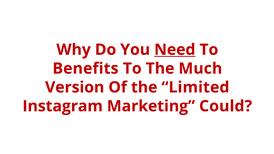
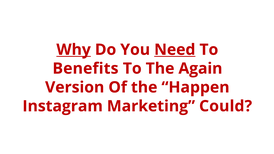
Why underline: none -> present (74, 50)
Much: Much -> Again (200, 69)
Limited: Limited -> Happen (195, 87)
